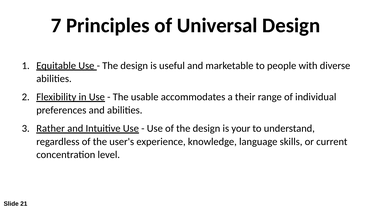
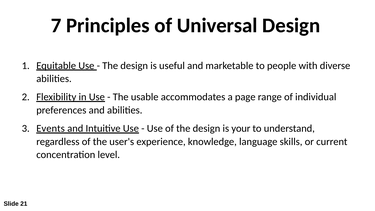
their: their -> page (245, 97)
Rather: Rather -> Events (51, 128)
